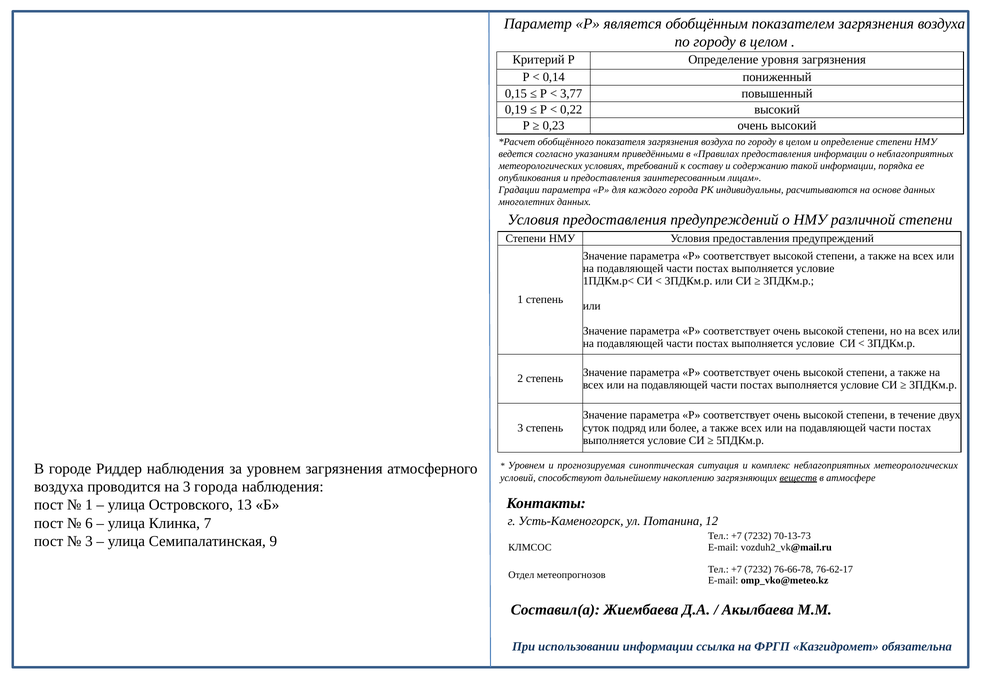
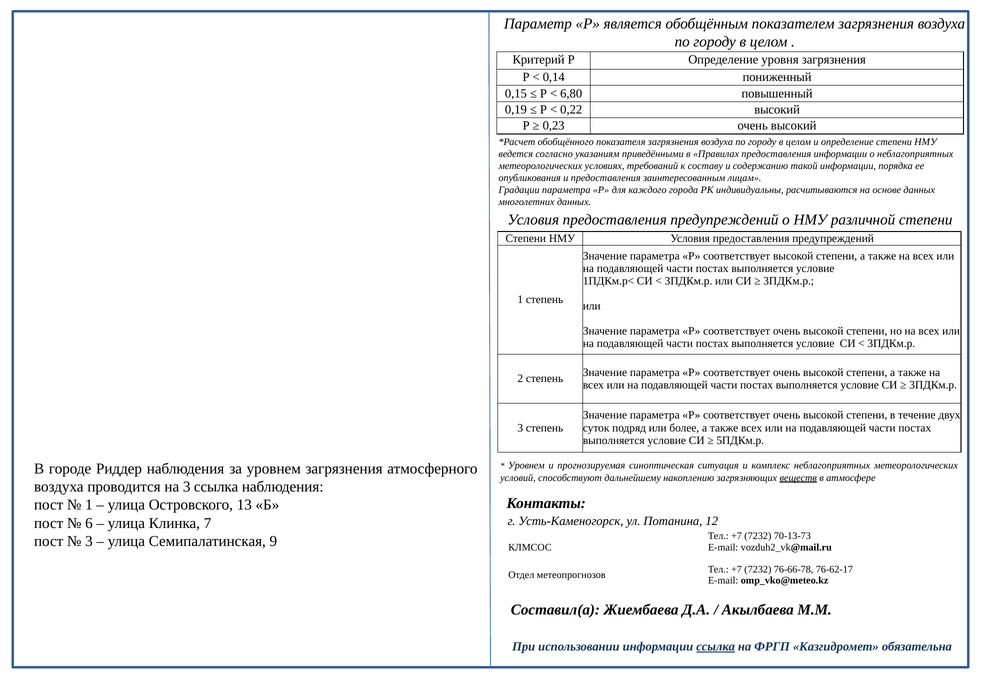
3,77: 3,77 -> 6,80 (571, 93)
3 города: города -> ссылка (216, 487)
ссылка underline: none -> present (716, 647)
